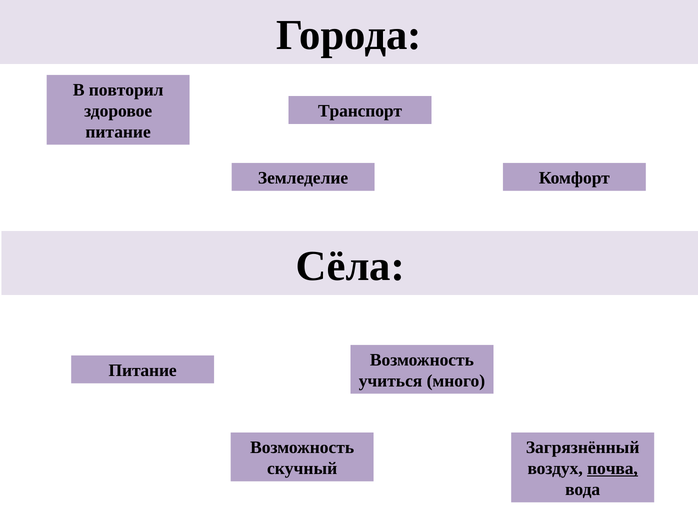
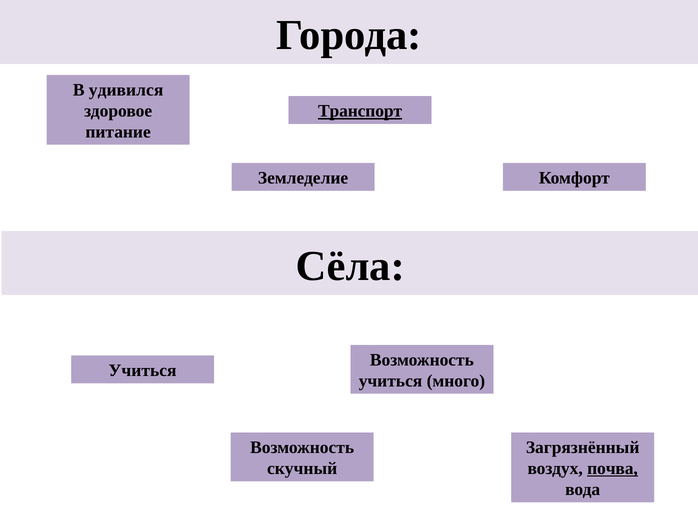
повторил: повторил -> удивился (126, 90)
Транспорт underline: none -> present (360, 111)
Питание: Питание -> Учиться (143, 370)
